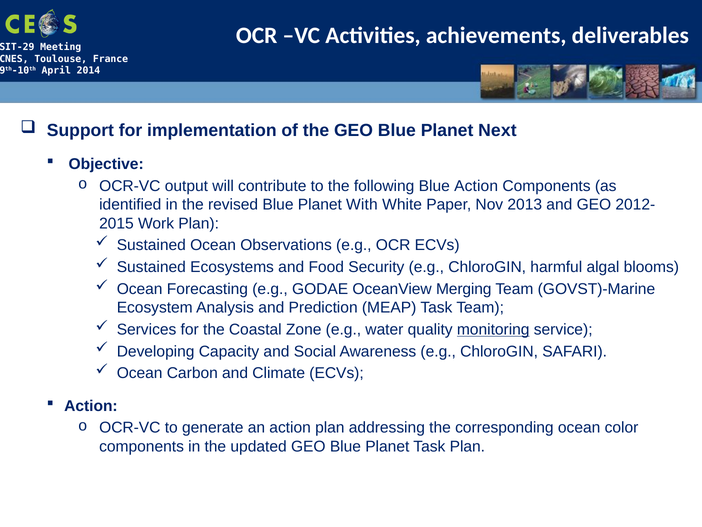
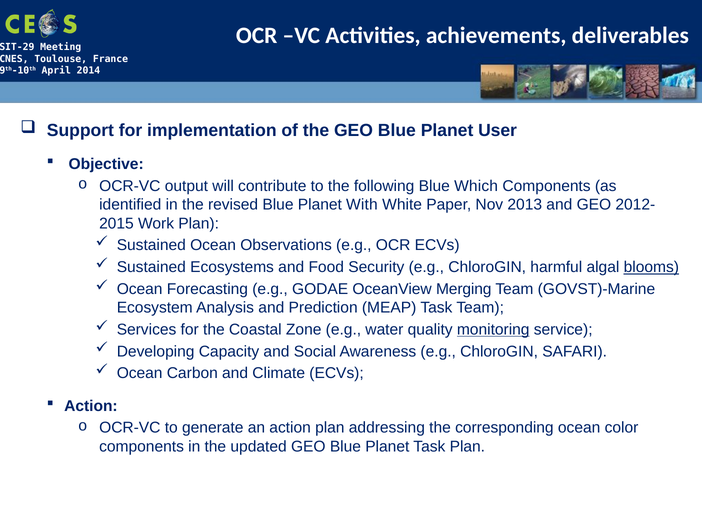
Next: Next -> User (498, 130)
Blue Action: Action -> Which (476, 186)
blooms underline: none -> present (651, 267)
